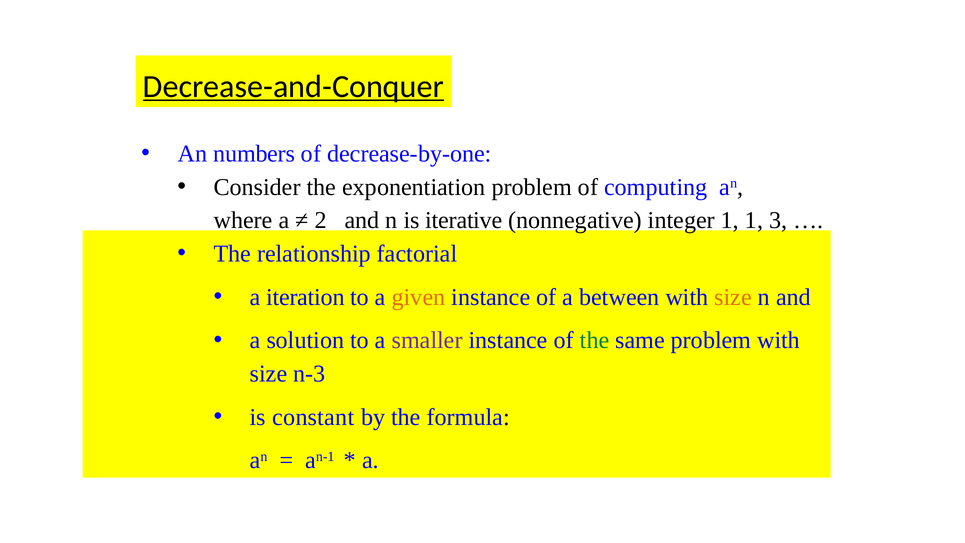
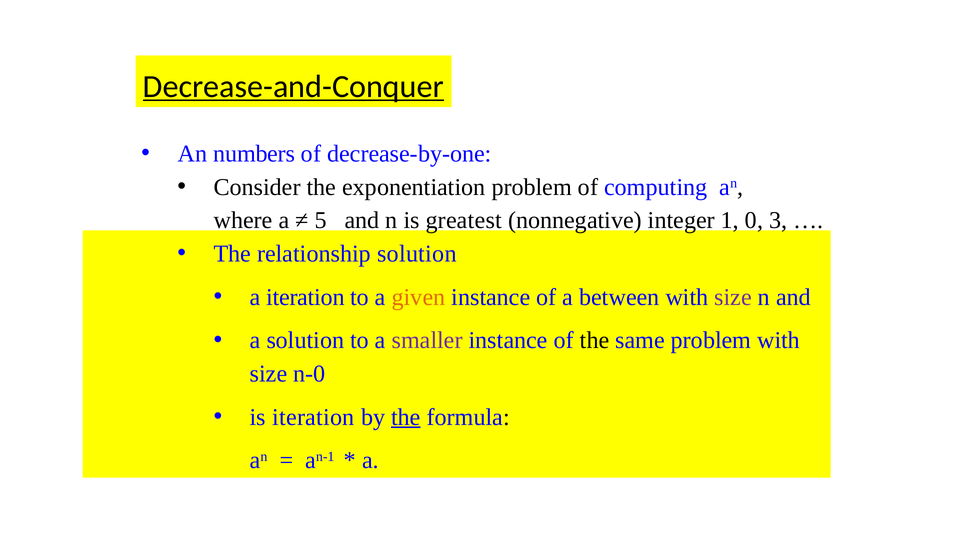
2: 2 -> 5 (321, 220)
iterative: iterative -> greatest (464, 220)
1 1: 1 -> 0 (754, 220)
relationship factorial: factorial -> solution (417, 254)
size colour: orange -> purple (733, 297)
the colour: green -> black (595, 340)
n-3: n-3 -> n-0 (309, 374)
is constant: constant -> iteration (313, 417)
the underline: none -> present (406, 417)
